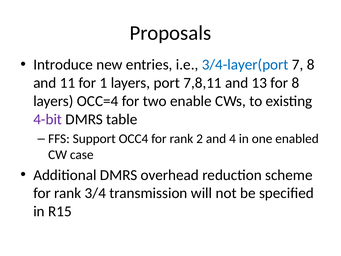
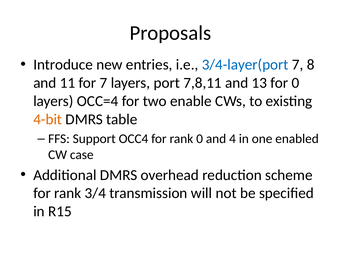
for 1: 1 -> 7 (103, 83)
for 8: 8 -> 0 (295, 83)
4-bit colour: purple -> orange (48, 119)
rank 2: 2 -> 0 (200, 139)
